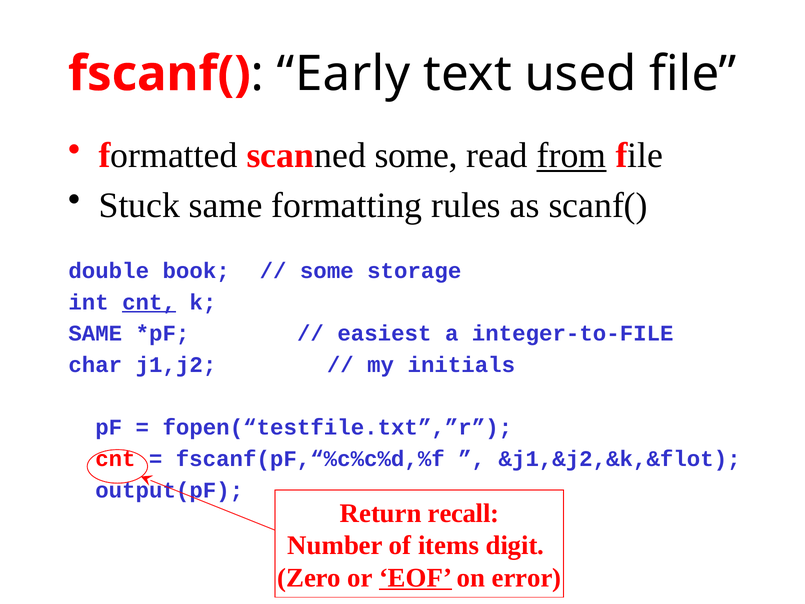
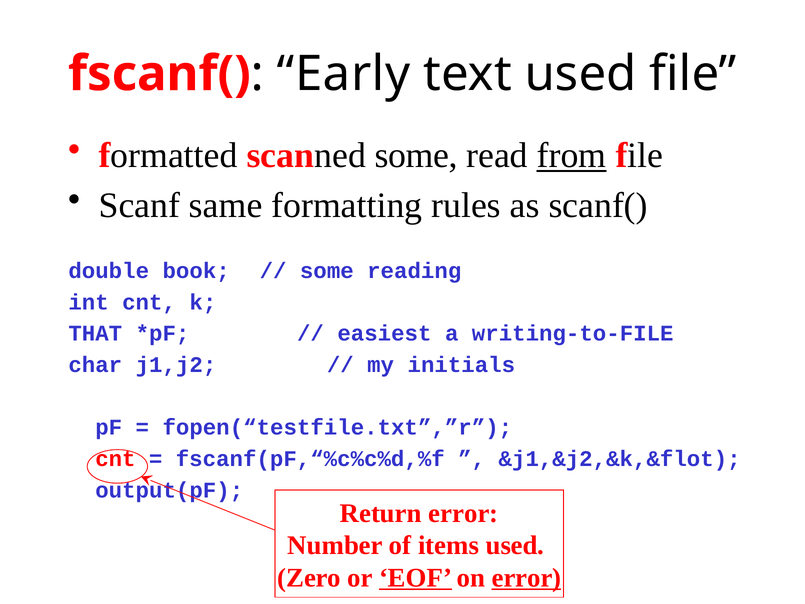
Stuck: Stuck -> Scanf (139, 206)
storage: storage -> reading (414, 271)
cnt underline: present -> none (149, 302)
SAME: SAME -> THAT (95, 333)
integer-to-FILE: integer-to-FILE -> writing-to-FILE (573, 333)
Return recall: recall -> error (463, 513)
items digit: digit -> used (515, 545)
error underline: none -> present (527, 577)
